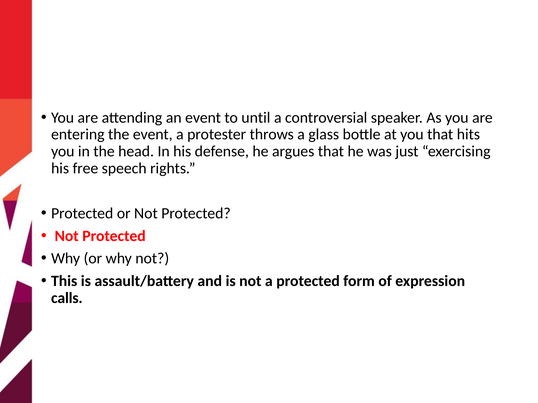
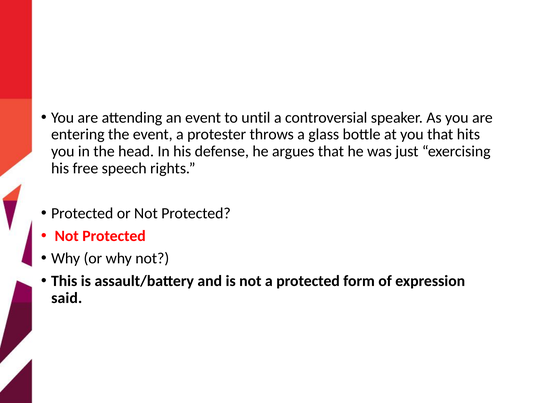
calls: calls -> said (67, 298)
